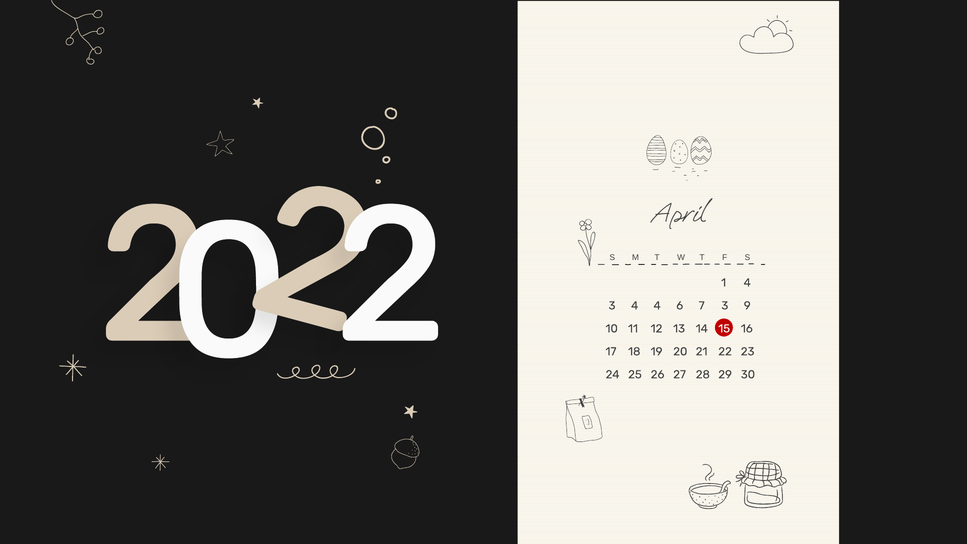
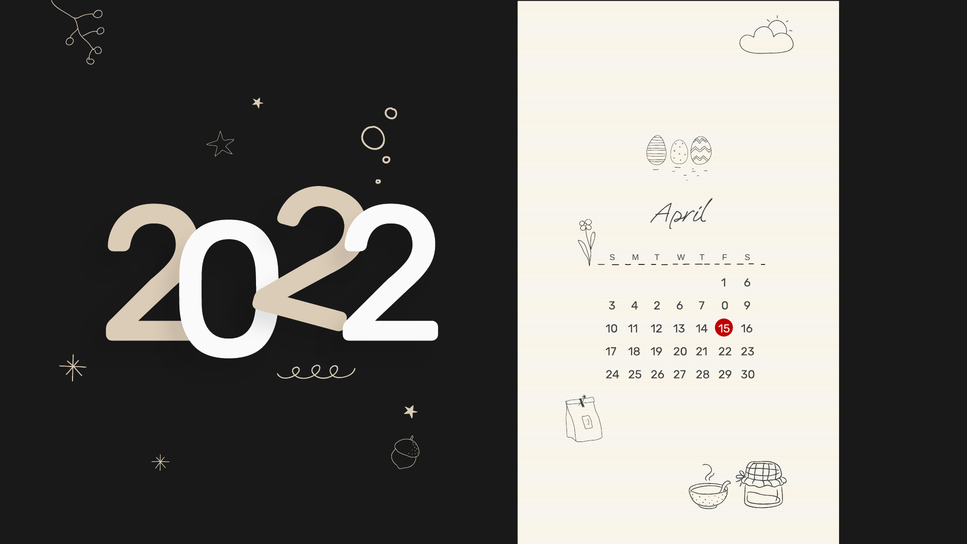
1 4: 4 -> 6 (747, 283)
4 4: 4 -> 2 (657, 306)
7 3: 3 -> 0 (725, 306)
